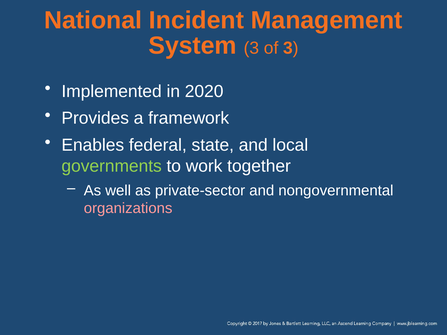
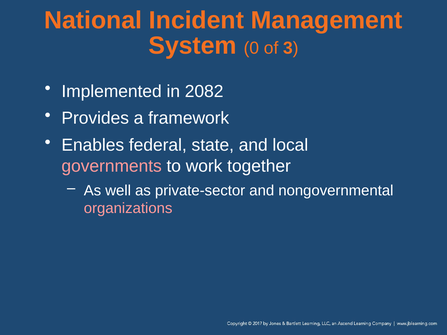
System 3: 3 -> 0 (251, 48)
2020: 2020 -> 2082 (204, 91)
governments colour: light green -> pink (112, 166)
